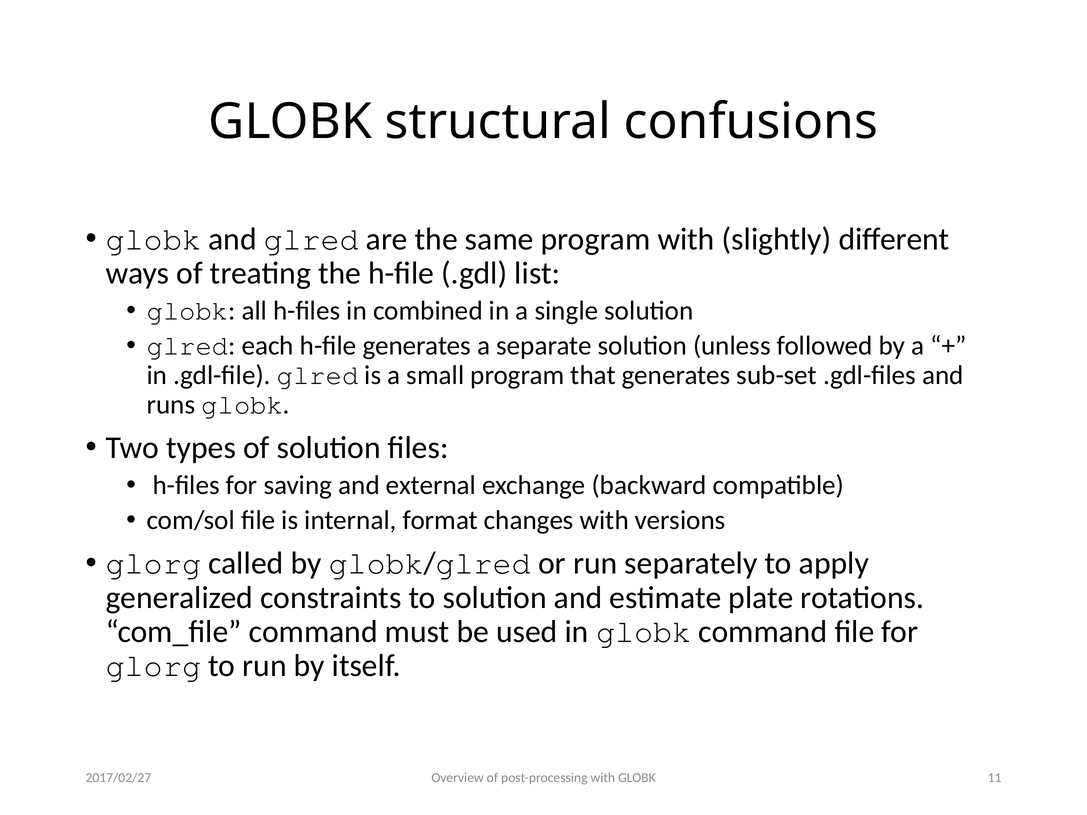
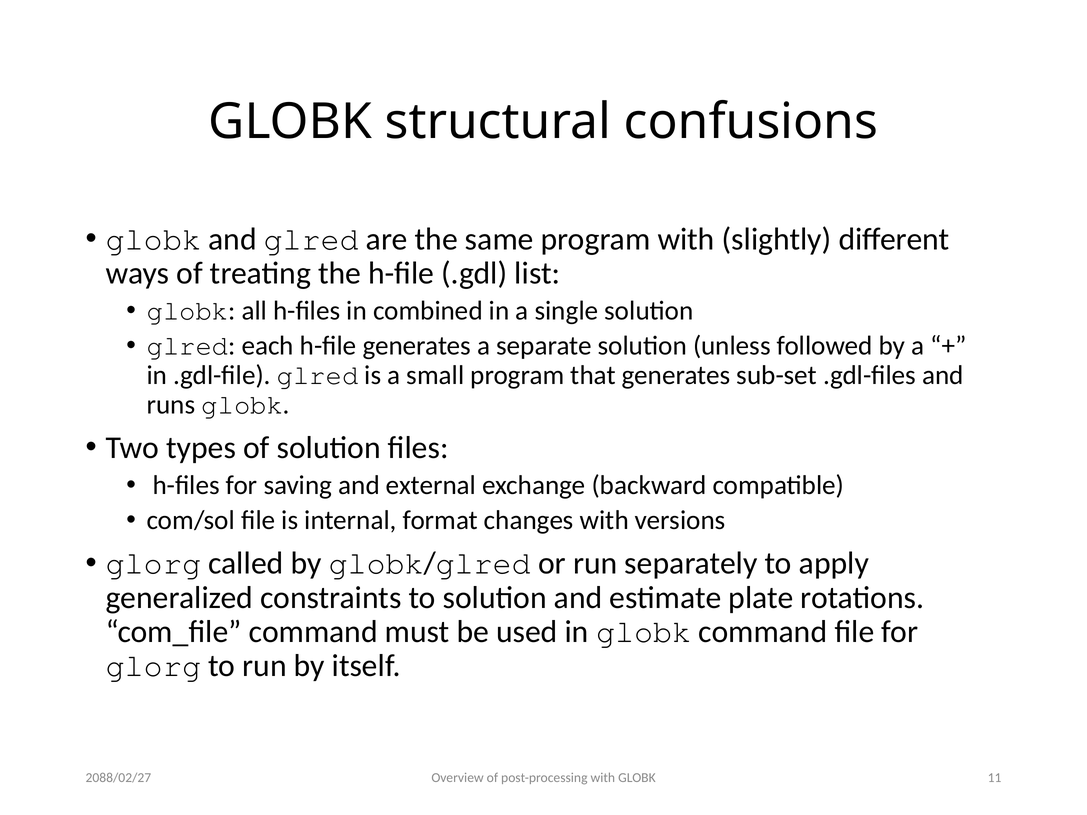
2017/02/27: 2017/02/27 -> 2088/02/27 (118, 778)
